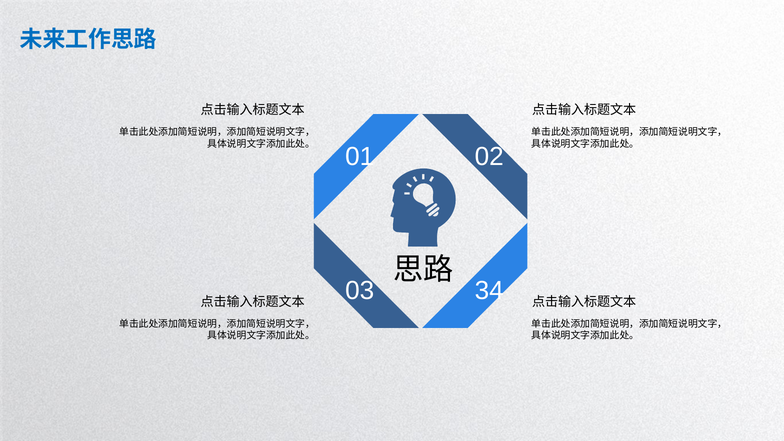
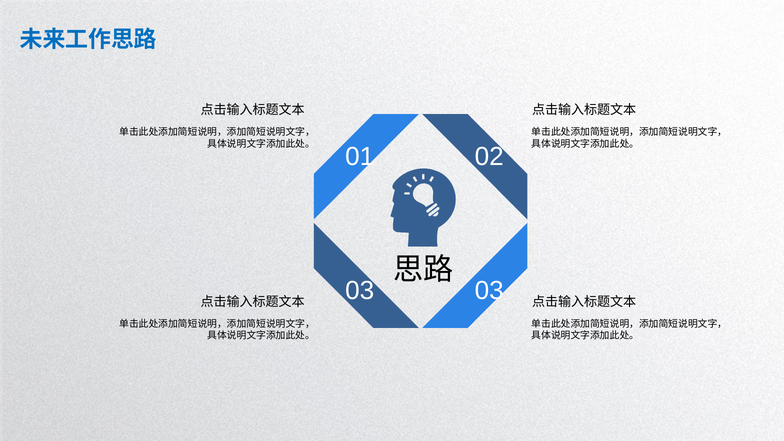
03 34: 34 -> 03 (489, 291)
